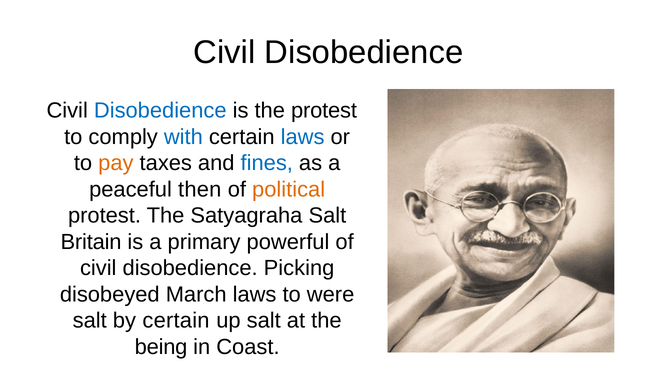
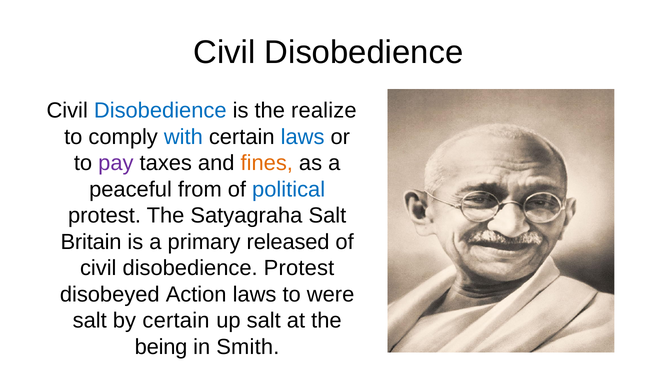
the protest: protest -> realize (324, 111)
pay colour: orange -> purple (116, 163)
fines colour: blue -> orange (267, 163)
then: then -> from (200, 190)
political colour: orange -> blue (289, 190)
powerful: powerful -> released (288, 242)
disobedience Picking: Picking -> Protest (299, 269)
March: March -> Action (196, 295)
Coast: Coast -> Smith (248, 347)
